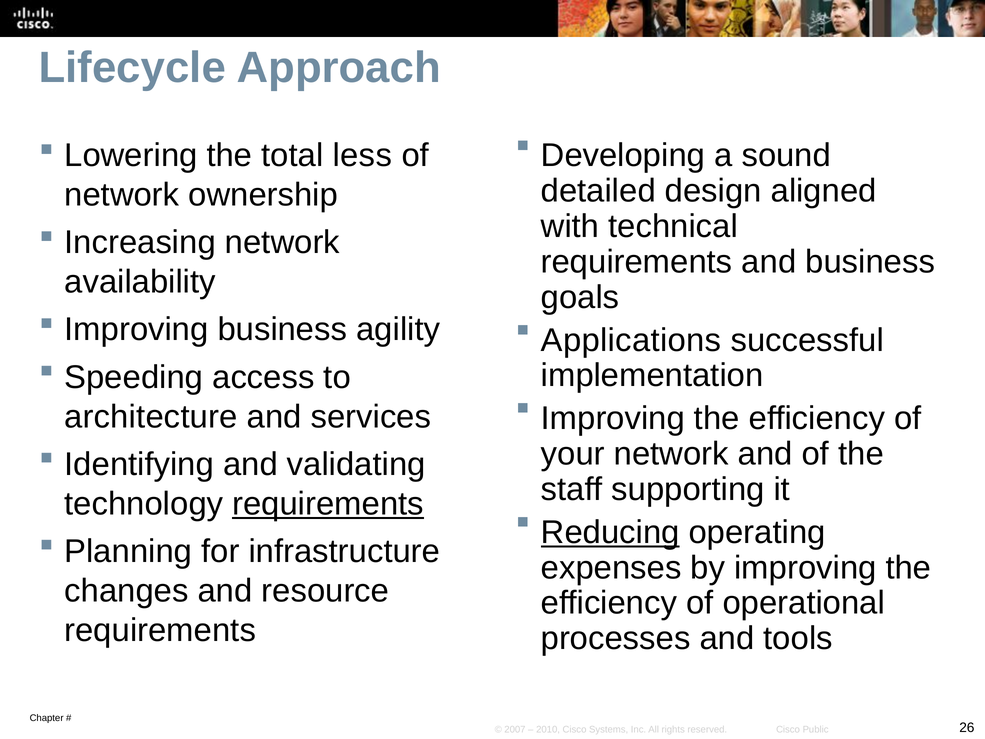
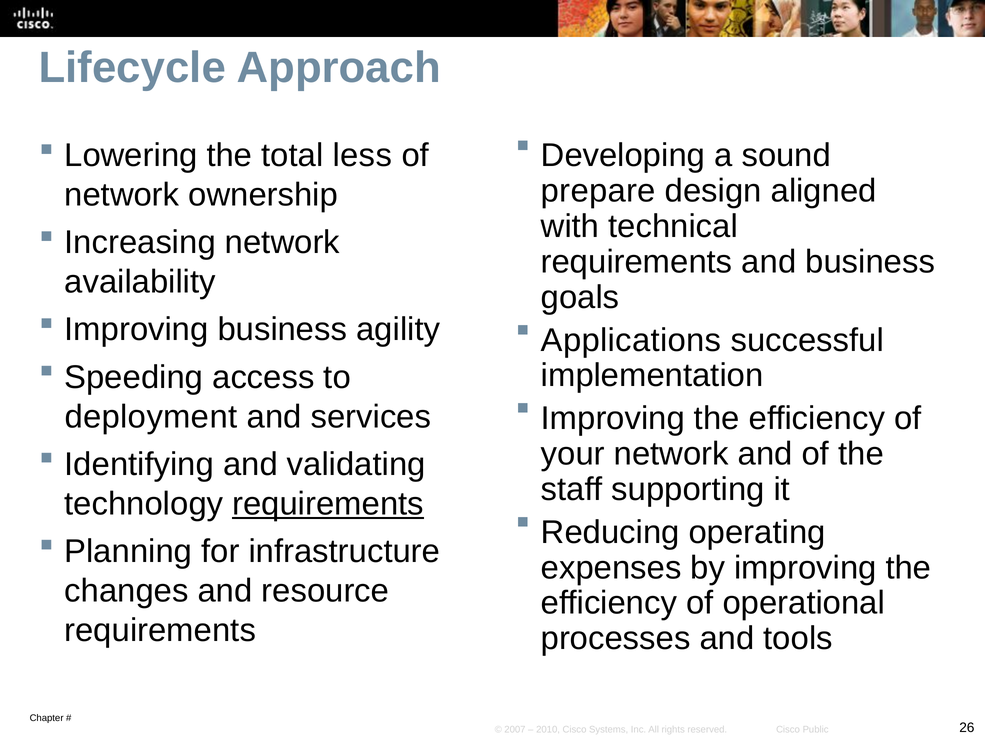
detailed: detailed -> prepare (598, 191)
architecture: architecture -> deployment (151, 417)
Reducing underline: present -> none (610, 532)
